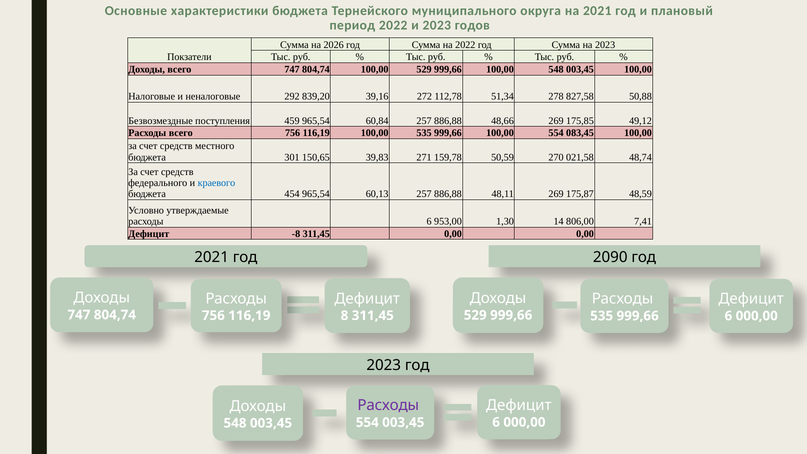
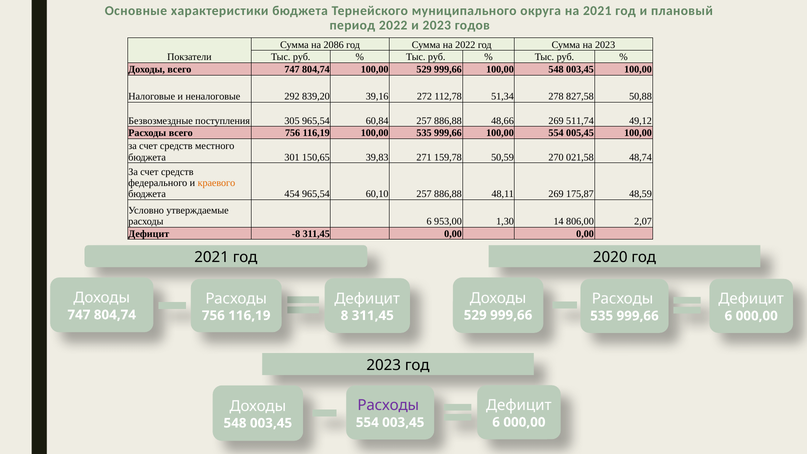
2026: 2026 -> 2086 (334, 45)
459: 459 -> 305 (292, 121)
175,85: 175,85 -> 511,74 (580, 121)
083,45: 083,45 -> 005,45 (580, 133)
краевого colour: blue -> orange (216, 183)
60,13: 60,13 -> 60,10 (377, 194)
7,41: 7,41 -> 2,07 (643, 221)
2090: 2090 -> 2020 (610, 257)
